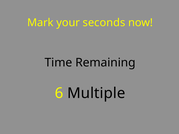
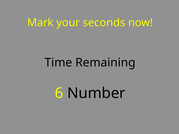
Multiple: Multiple -> Number (96, 93)
